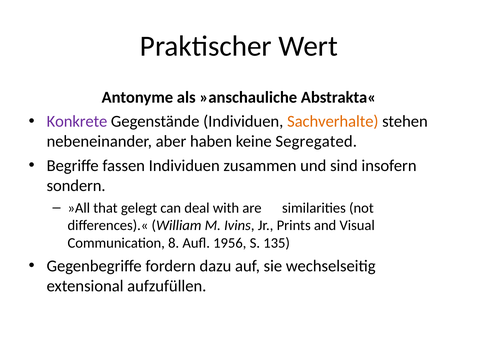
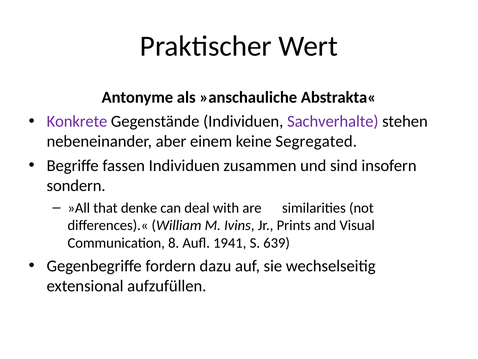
Sachverhalte colour: orange -> purple (333, 121)
haben: haben -> einem (211, 141)
gelegt: gelegt -> denke (139, 208)
1956: 1956 -> 1941 (230, 243)
135: 135 -> 639 (277, 243)
